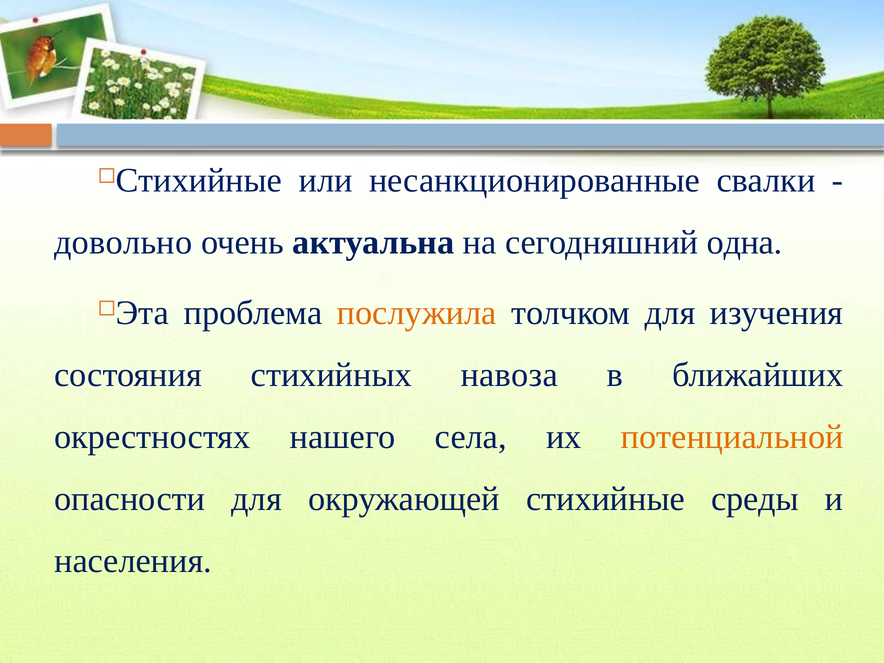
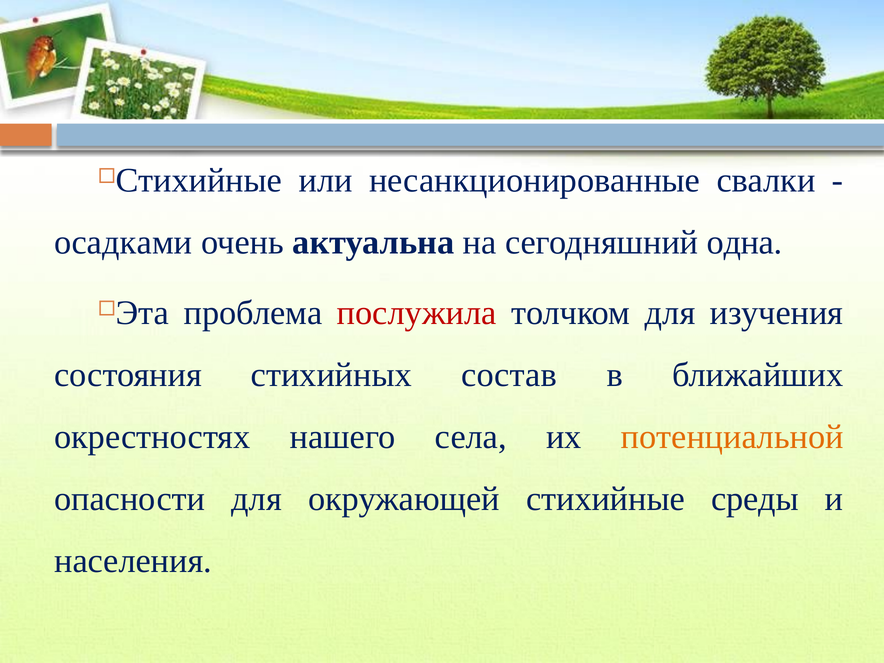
довольно: довольно -> осадками (123, 243)
послужила colour: orange -> red (417, 313)
навоза: навоза -> состав (509, 375)
